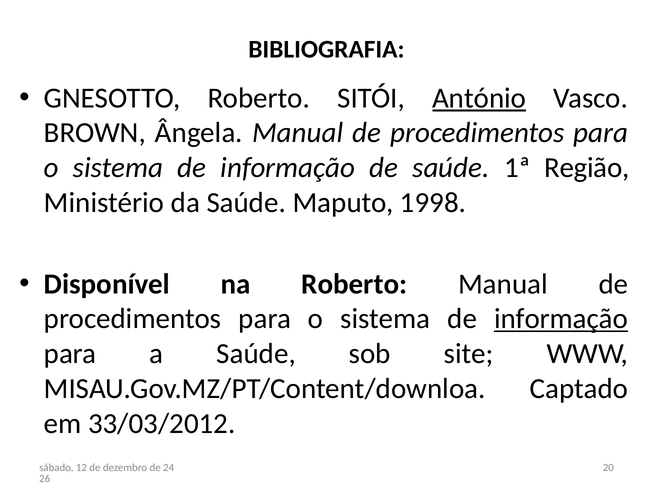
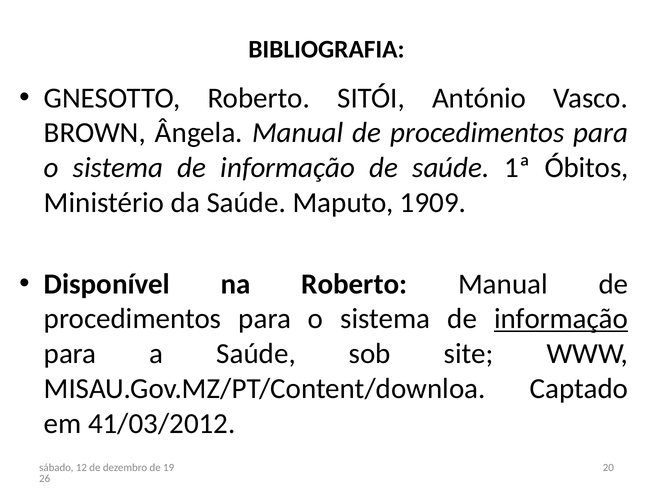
António underline: present -> none (479, 98)
Região: Região -> Óbitos (587, 168)
1998: 1998 -> 1909 (433, 202)
33/03/2012: 33/03/2012 -> 41/03/2012 (162, 423)
24: 24 -> 19 (169, 468)
